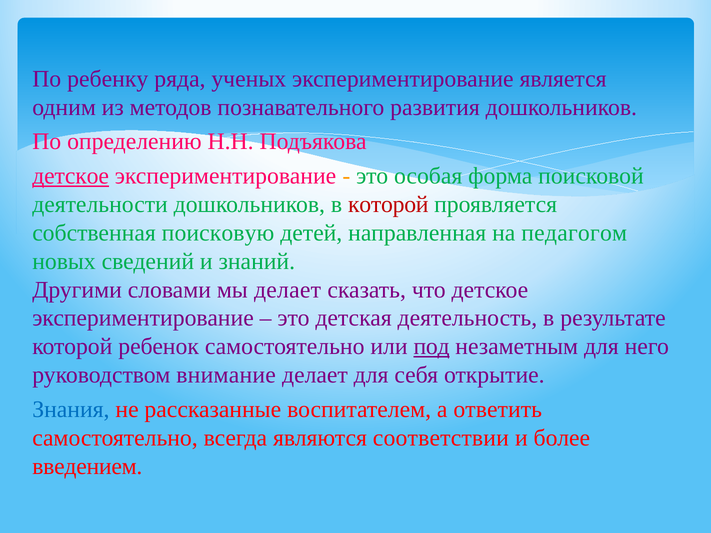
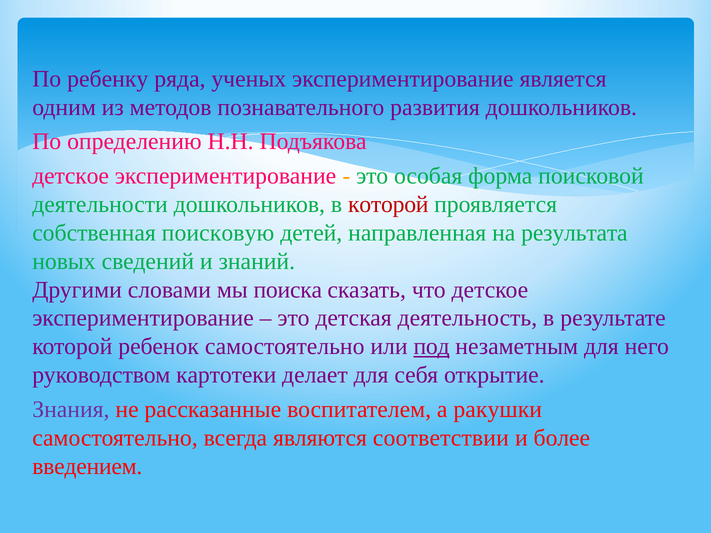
детское underline: present -> none (71, 176)
педагогом: педагогом -> результата (574, 233)
мы делает: делает -> поиска (288, 290)
внимание: внимание -> картотеки (226, 375)
Знания colour: blue -> purple (71, 410)
ответить: ответить -> ракушки (498, 410)
